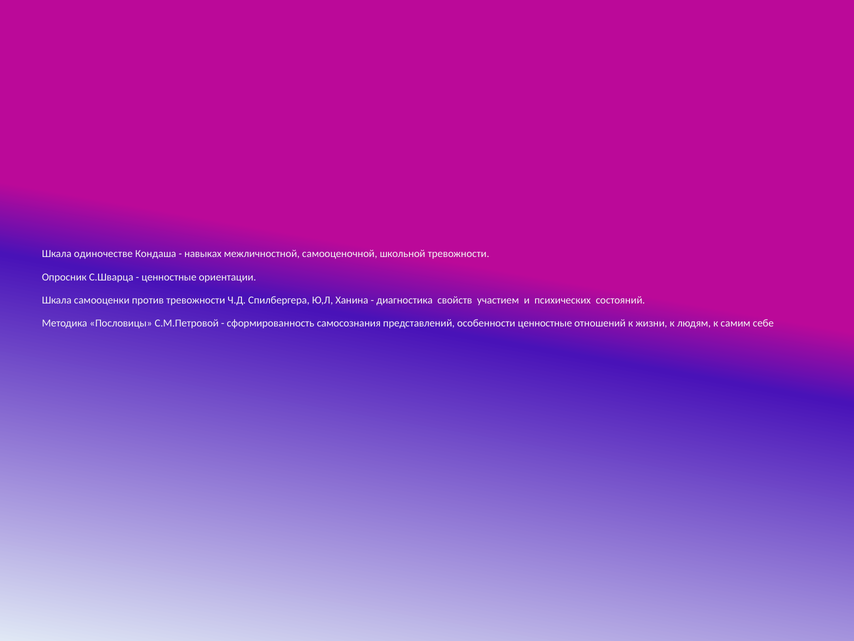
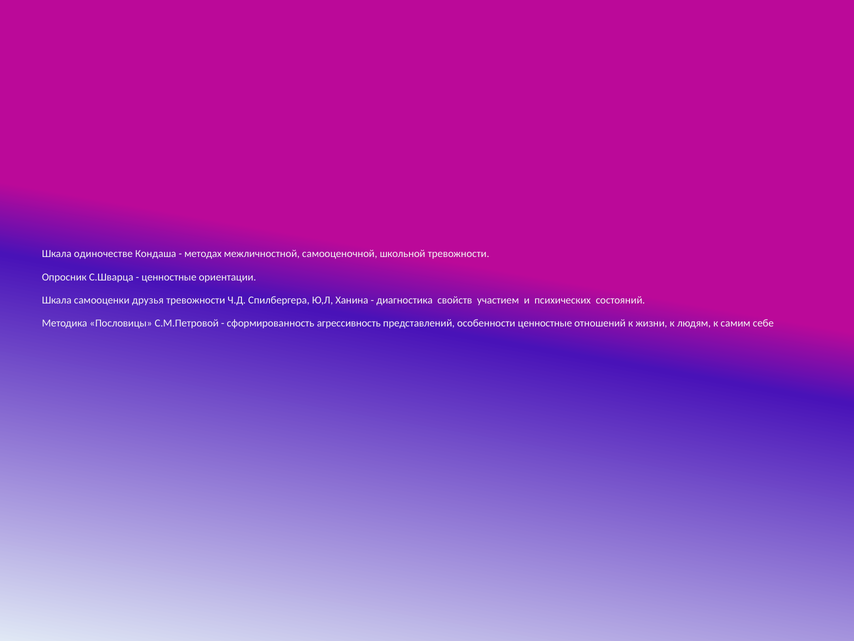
навыках: навыках -> методах (203, 254)
против: против -> друзья (148, 300)
самосознания: самосознания -> агрессивность (349, 323)
